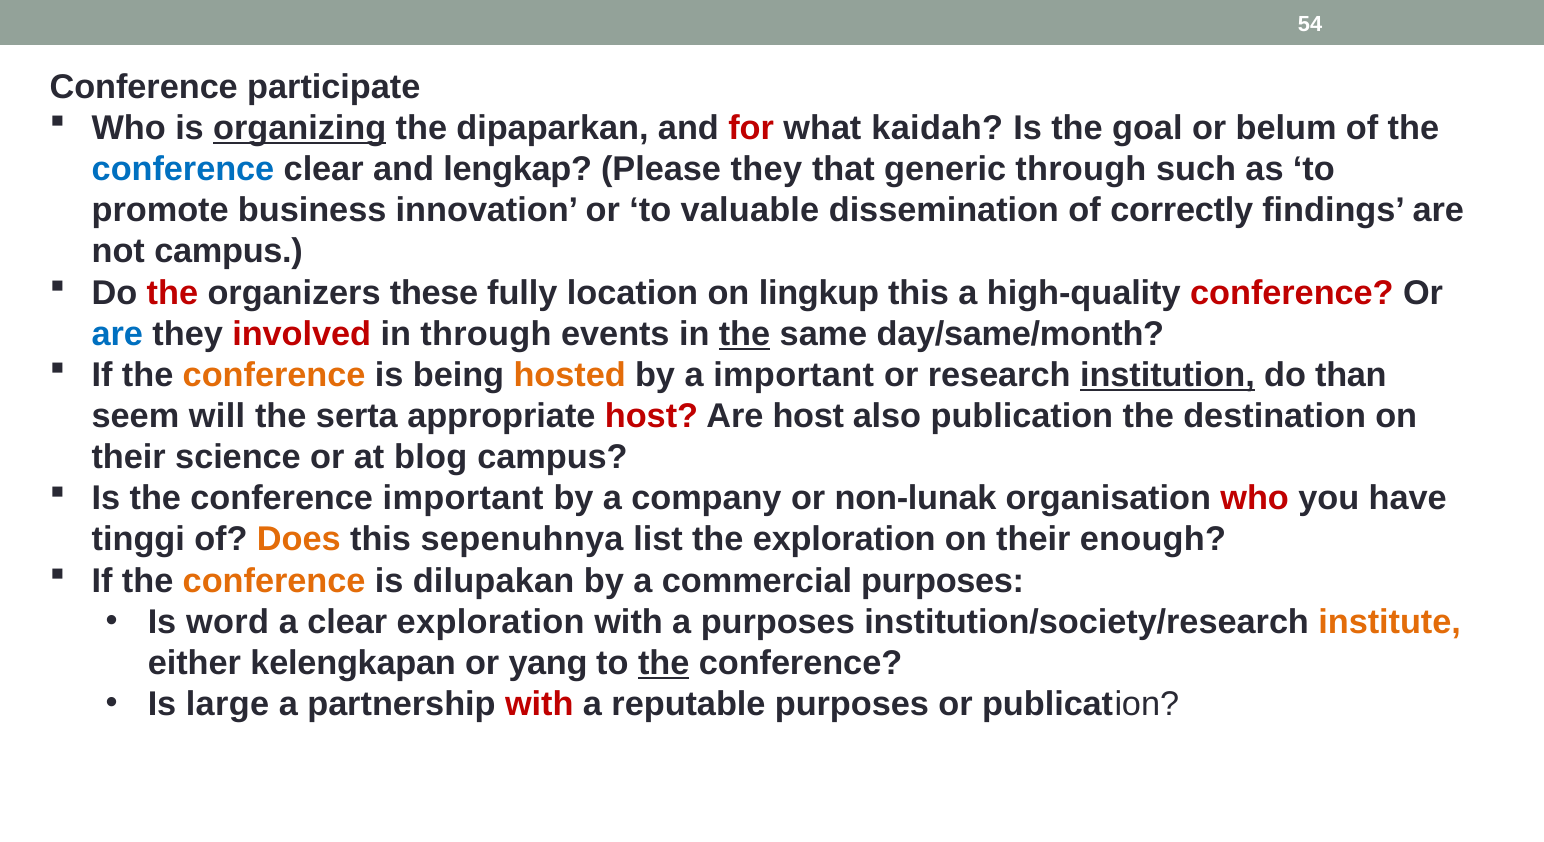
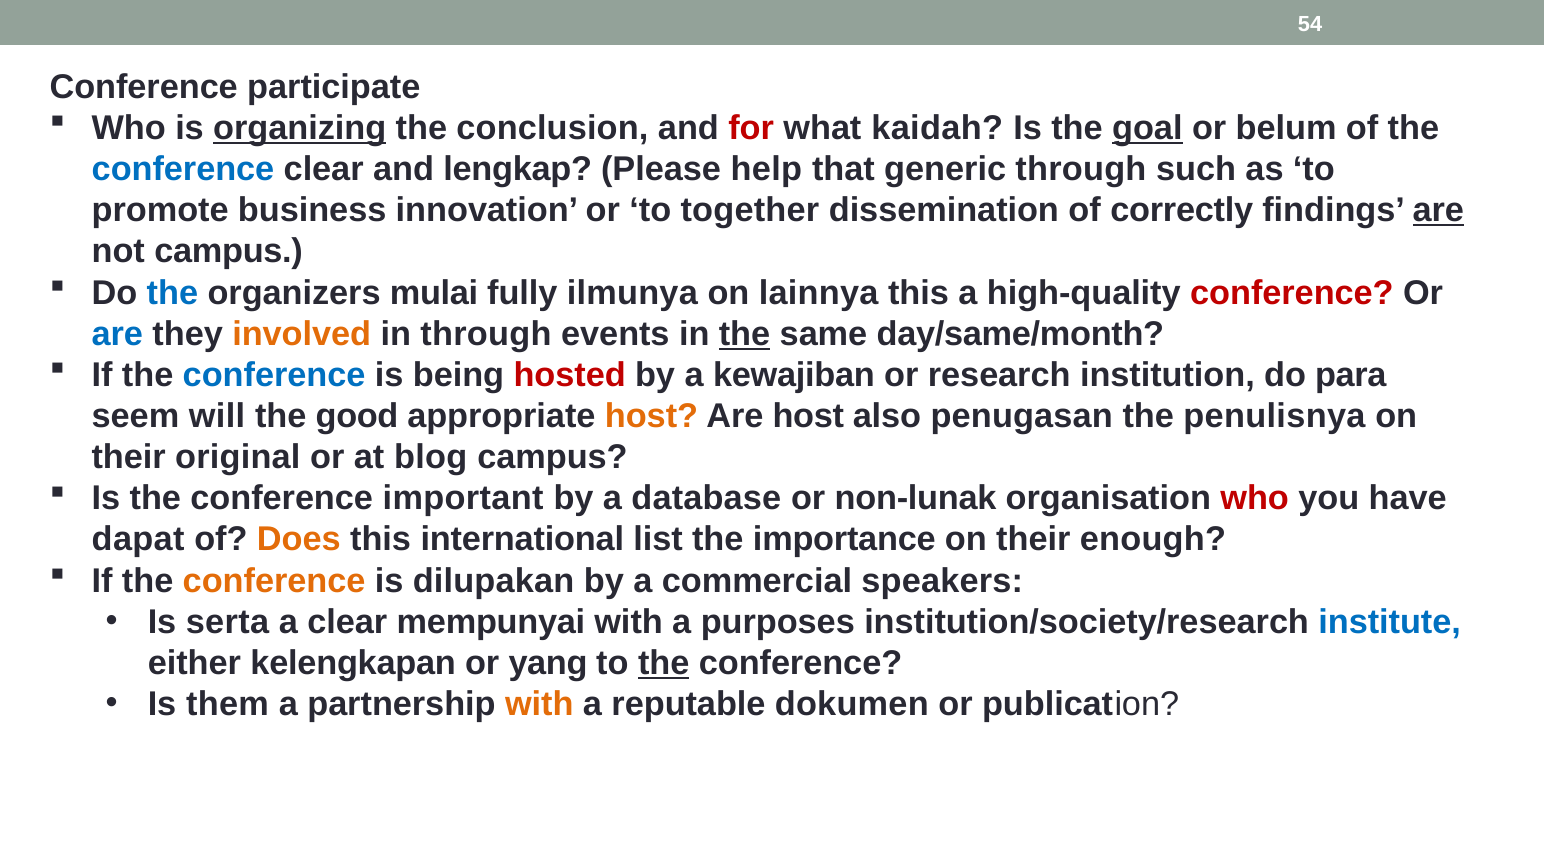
dipaparkan: dipaparkan -> conclusion (552, 128)
goal underline: none -> present (1147, 128)
Please they: they -> help (766, 169)
valuable: valuable -> together (750, 211)
are underline: none -> present (1438, 211)
the colour: red -> blue (172, 293)
these: these -> mulai (434, 293)
location: location -> ilmunya (632, 293)
lingkup: lingkup -> lainnya (819, 293)
involved colour: red -> orange (302, 334)
conference colour: orange -> blue (274, 375)
hosted colour: orange -> red (570, 375)
a important: important -> kewajiban (794, 375)
institution underline: present -> none (1167, 375)
than: than -> para (1351, 375)
serta: serta -> good (357, 416)
host colour: red -> orange (652, 416)
also publication: publication -> penugasan (1022, 416)
destination: destination -> penulisnya (1274, 416)
science: science -> original (238, 457)
company: company -> database (706, 499)
tinggi: tinggi -> dapat (138, 540)
sepenuhnya: sepenuhnya -> international (522, 540)
the exploration: exploration -> importance (844, 540)
commercial purposes: purposes -> speakers (942, 581)
word: word -> serta (227, 622)
clear exploration: exploration -> mempunyai (491, 622)
institute colour: orange -> blue (1390, 622)
large: large -> them (227, 704)
with colour: red -> orange (539, 704)
reputable purposes: purposes -> dokumen (852, 704)
